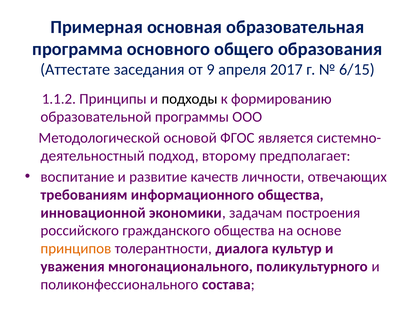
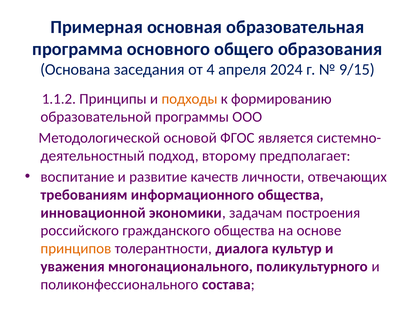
Аттестате: Аттестате -> Основана (75, 70)
9: 9 -> 4 (211, 70)
2017: 2017 -> 2024 (286, 70)
6/15: 6/15 -> 9/15 (357, 70)
подходы colour: black -> orange (190, 99)
